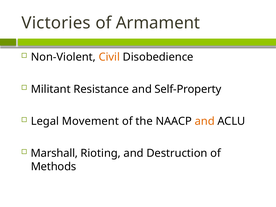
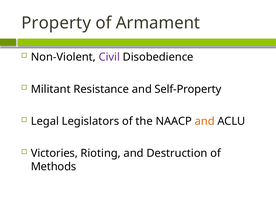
Victories: Victories -> Property (56, 23)
Civil colour: orange -> purple (109, 57)
Movement: Movement -> Legislators (90, 121)
Marshall: Marshall -> Victories (54, 153)
